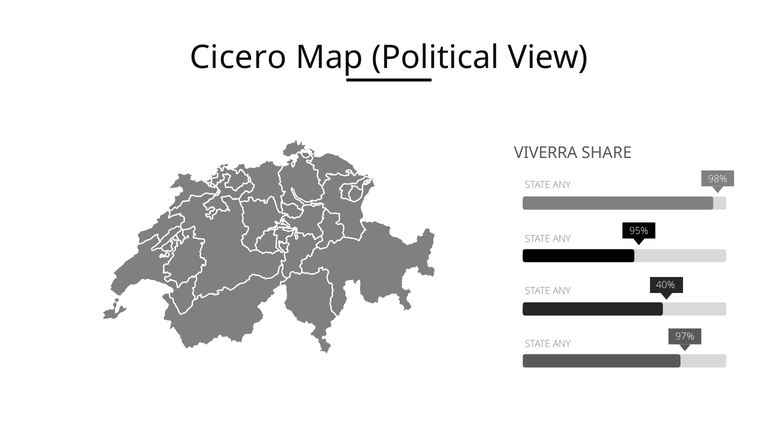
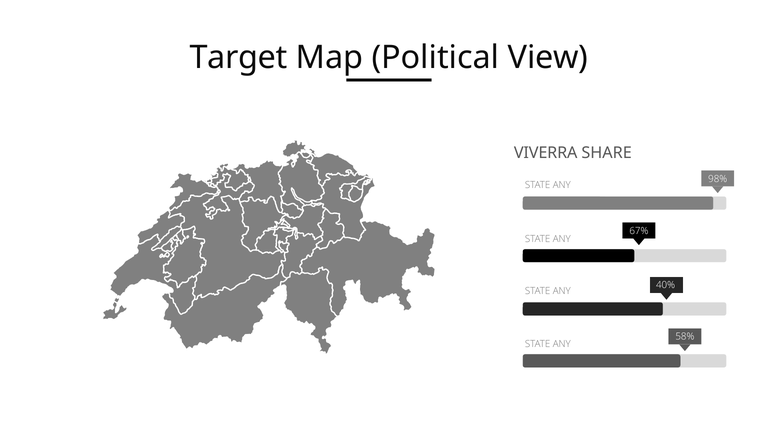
Cicero: Cicero -> Target (239, 57)
95%: 95% -> 67% (639, 231)
97%: 97% -> 58% (685, 337)
